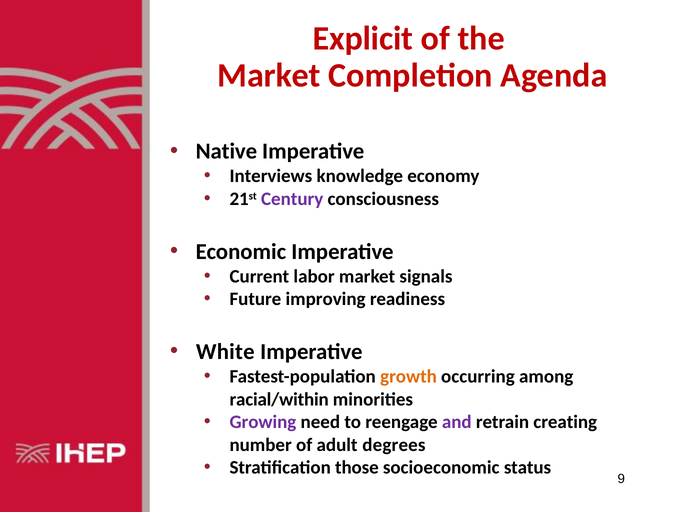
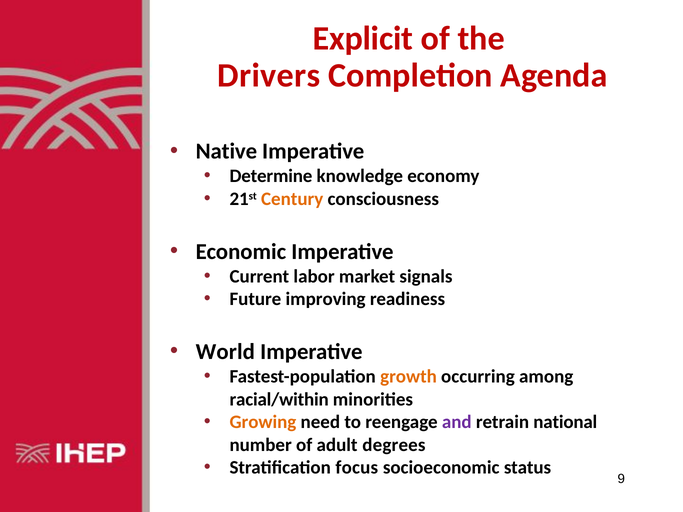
Market: Market -> Drivers (269, 76)
Interviews: Interviews -> Determine (271, 176)
Century colour: purple -> orange (292, 199)
White: White -> World (225, 352)
Growing colour: purple -> orange (263, 422)
creating: creating -> national (565, 422)
those: those -> focus (357, 468)
